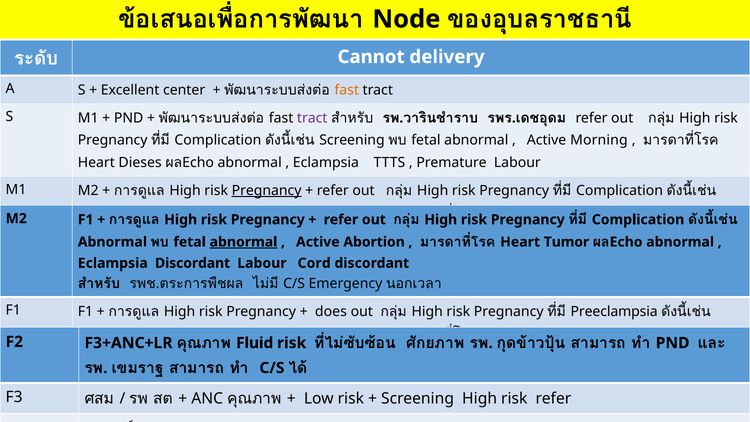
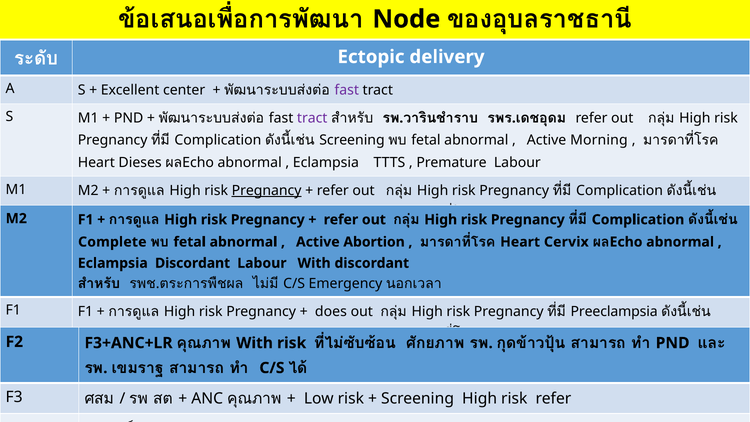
Cannot: Cannot -> Ectopic (371, 57)
fast colour: orange -> purple (347, 90)
Abnormal: Abnormal -> Complete (112, 242)
abnormal underline: present -> none (243, 242)
Tumor: Tumor -> Cervix (566, 242)
Labour Cord: Cord -> With (314, 263)
Fluid: Fluid -> With (255, 343)
